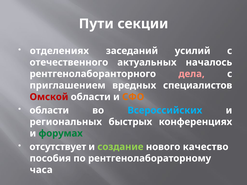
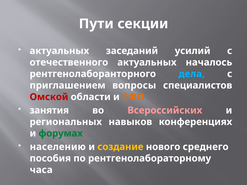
отделениях: отделениях -> актуальных (59, 51)
дела colour: pink -> light blue (192, 74)
вредных: вредных -> вопросы (134, 85)
области: области -> занятия (49, 110)
Всероссийских colour: light blue -> pink (165, 110)
быстрых: быстрых -> навыков (130, 122)
отсутствует: отсутствует -> населению (58, 147)
создание colour: light green -> yellow (120, 147)
качество: качество -> среднего (206, 147)
